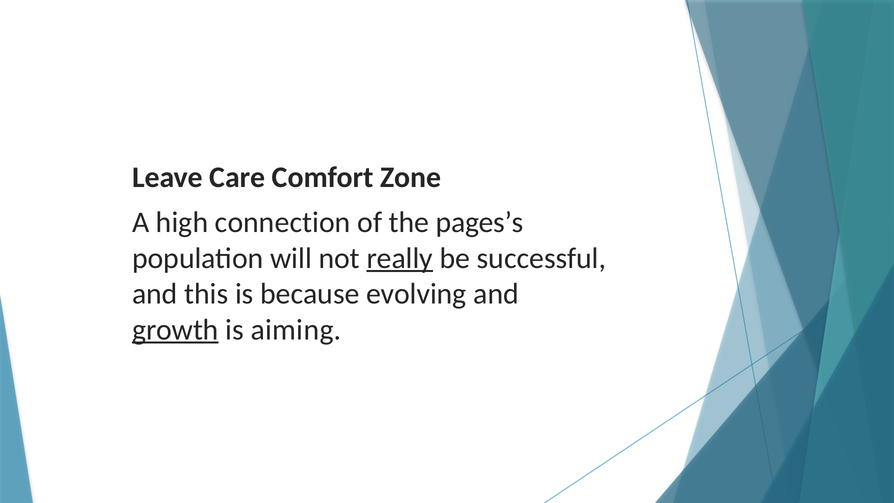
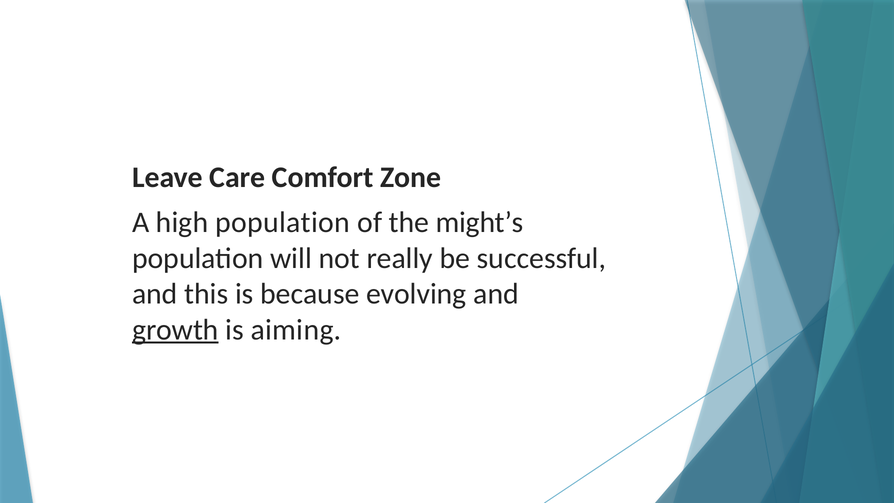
high connection: connection -> population (283, 222)
pages’s: pages’s -> might’s (480, 222)
really underline: present -> none (400, 258)
